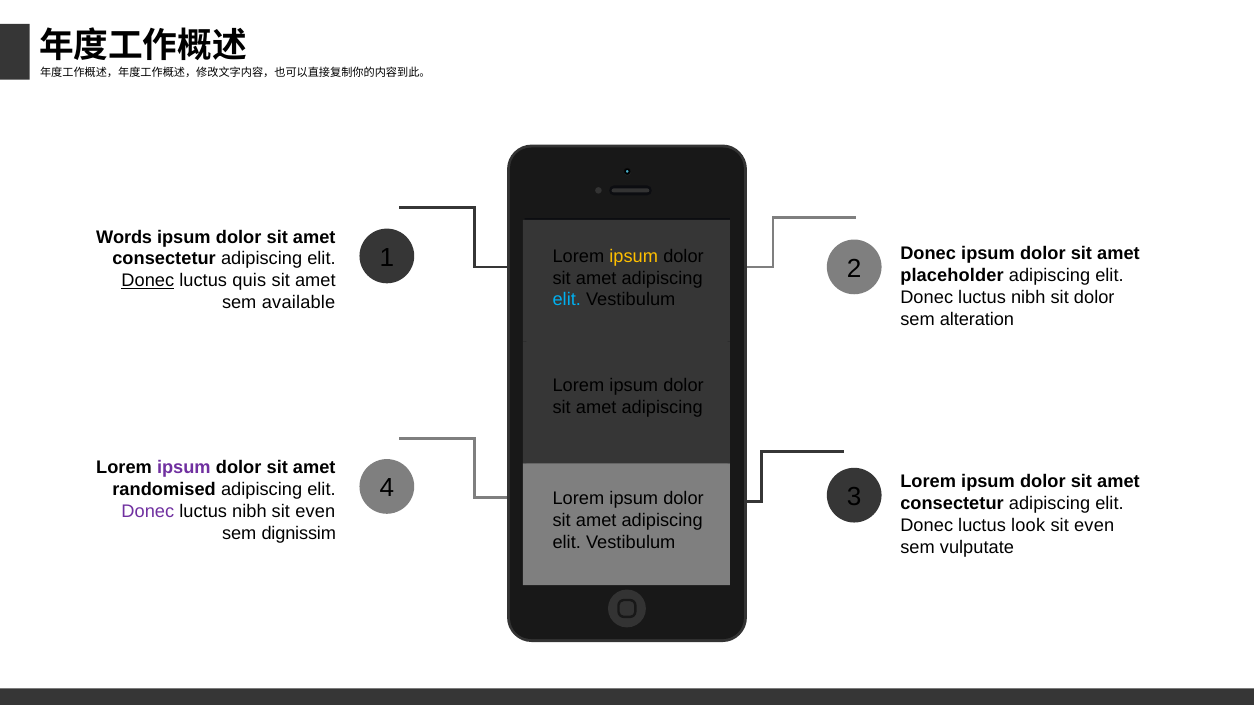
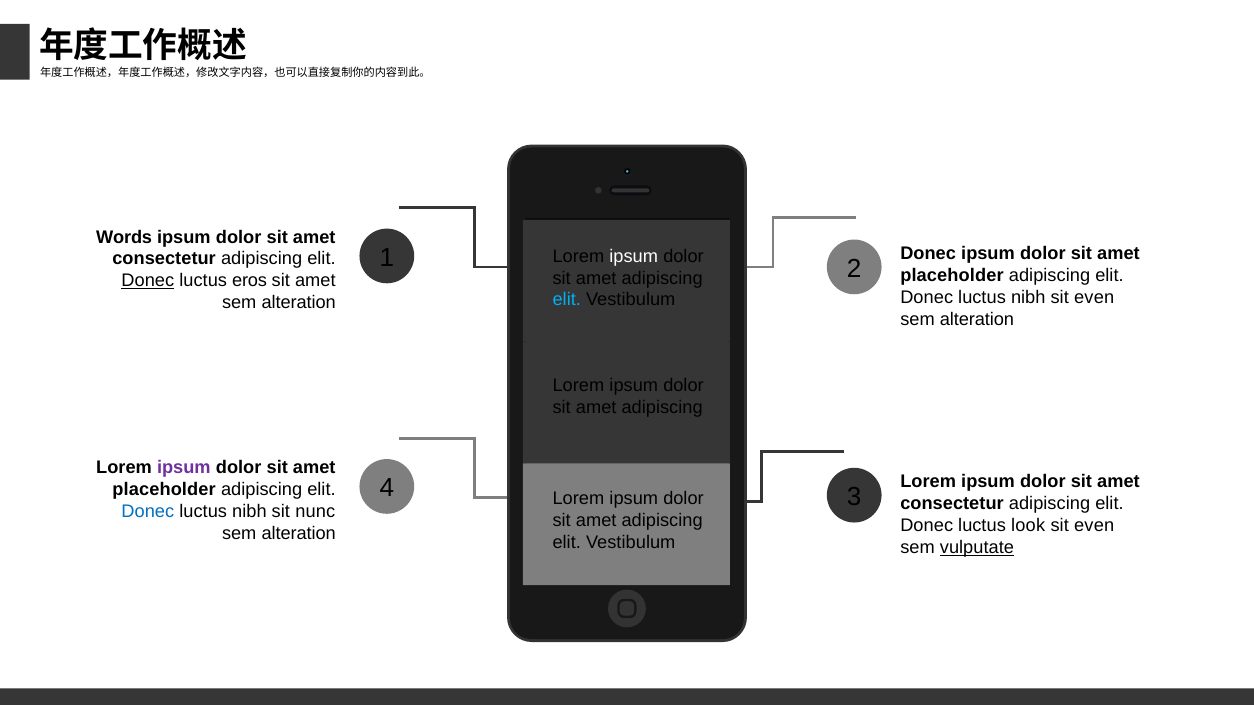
ipsum colour: yellow -> white (634, 256)
quis: quis -> eros (250, 281)
nibh sit dolor: dolor -> even (1094, 297)
available: available -> alteration (299, 303)
randomised: randomised -> placeholder (164, 490)
Donec colour: purple -> blue (148, 512)
nibh sit even: even -> nunc (315, 512)
dignissim: dignissim -> alteration (299, 533)
vulputate underline: none -> present (977, 548)
